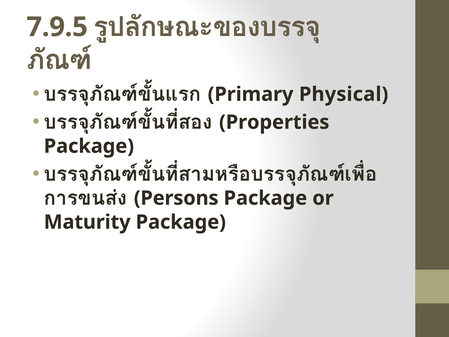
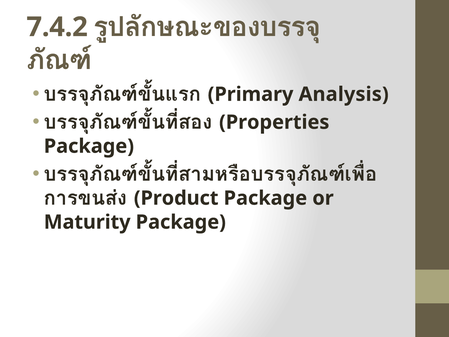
7.9.5: 7.9.5 -> 7.4.2 (57, 27)
Physical: Physical -> Analysis (344, 94)
Persons: Persons -> Product (176, 198)
